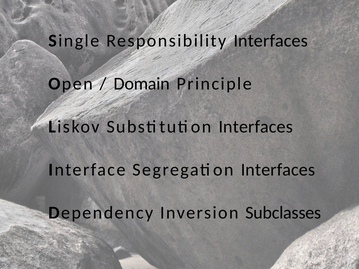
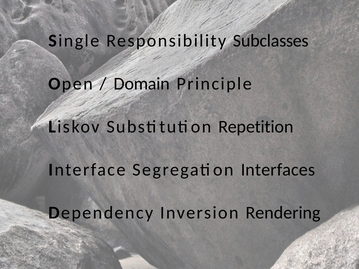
Responsibility Interfaces: Interfaces -> Subclasses (271, 41)
Substitution Interfaces: Interfaces -> Repetition (256, 127)
Subclasses: Subclasses -> Rendering (283, 213)
